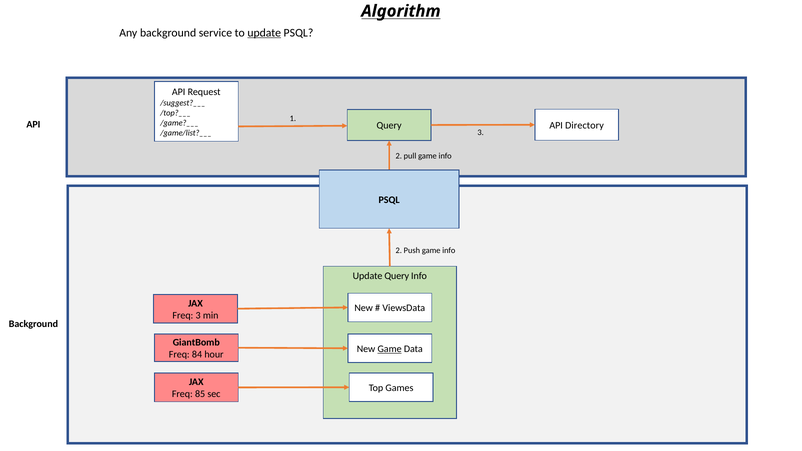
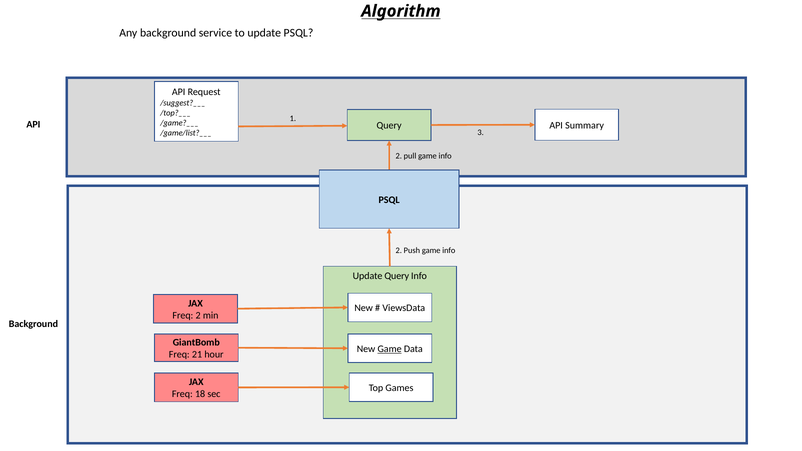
update underline: present -> none (264, 33)
Directory: Directory -> Summary (585, 126)
Freq 3: 3 -> 2 (198, 315)
84: 84 -> 21 (197, 355)
85: 85 -> 18 (200, 394)
